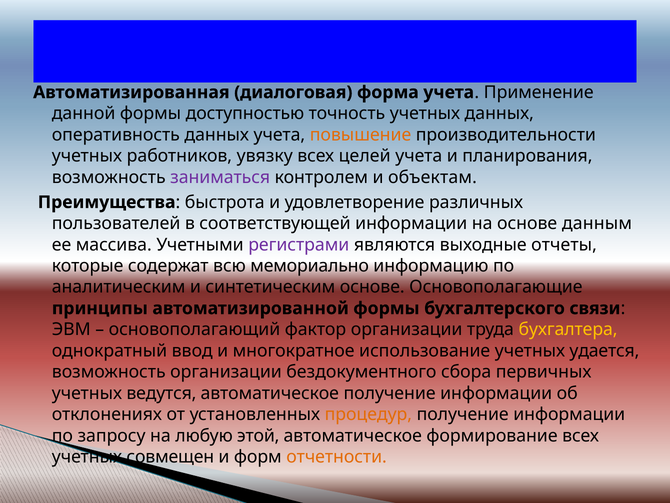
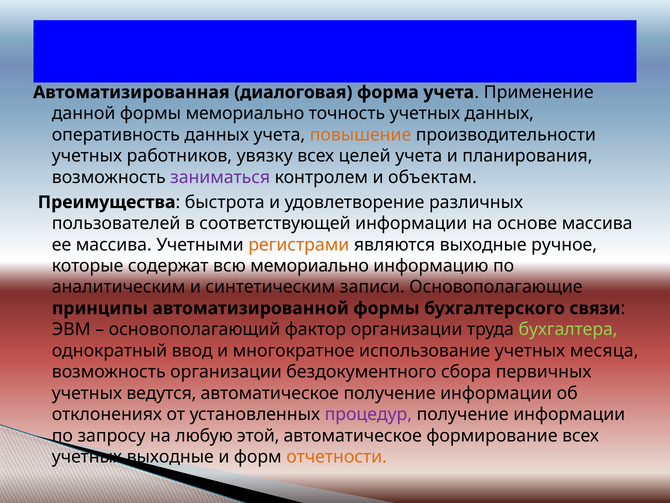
формы доступностью: доступностью -> мемориально (245, 113)
основе данным: данным -> массива (597, 223)
регистрами colour: purple -> orange (299, 244)
отчеты: отчеты -> ручное (564, 244)
синтетическим основе: основе -> записи (372, 287)
бухгалтера colour: yellow -> light green (568, 329)
удается: удается -> месяца (604, 350)
процедур colour: orange -> purple (368, 414)
учетных совмещен: совмещен -> выходные (170, 457)
